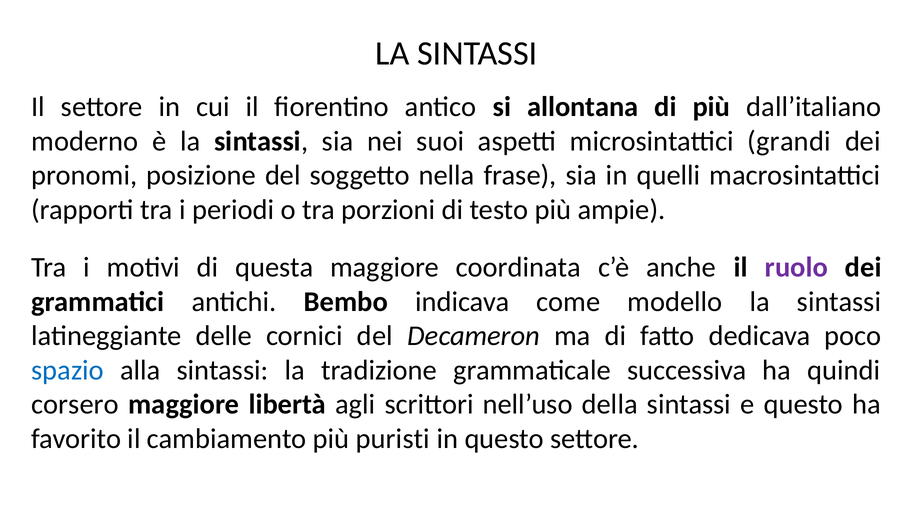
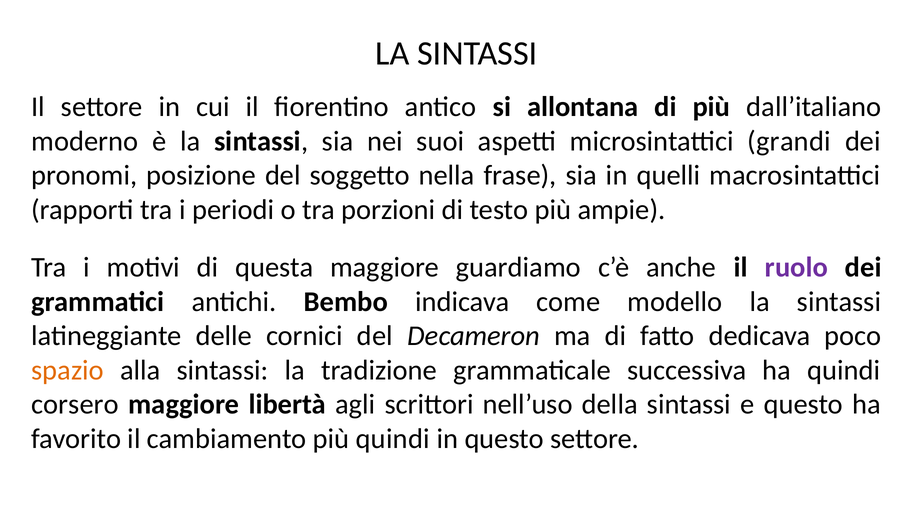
coordinata: coordinata -> guardiamo (518, 267)
spazio colour: blue -> orange (68, 370)
più puristi: puristi -> quindi (393, 438)
